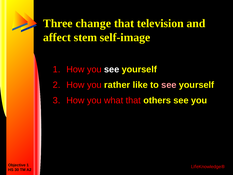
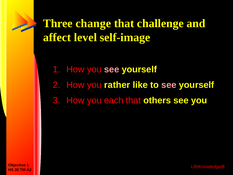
television: television -> challenge (160, 23)
stem: stem -> level (85, 37)
see colour: white -> pink (112, 69)
what: what -> each (114, 100)
